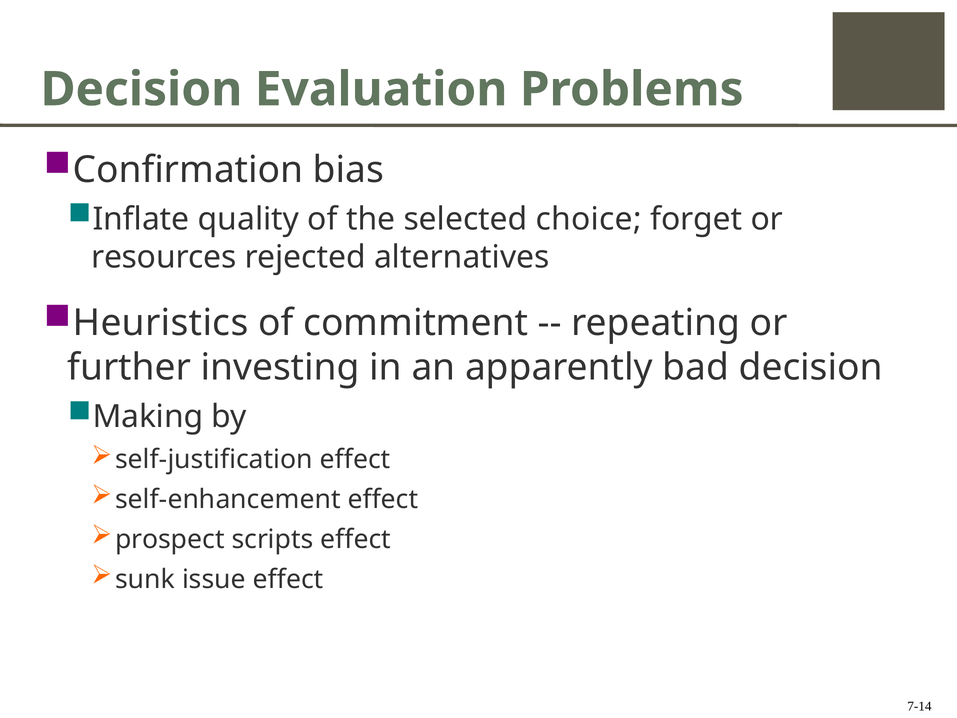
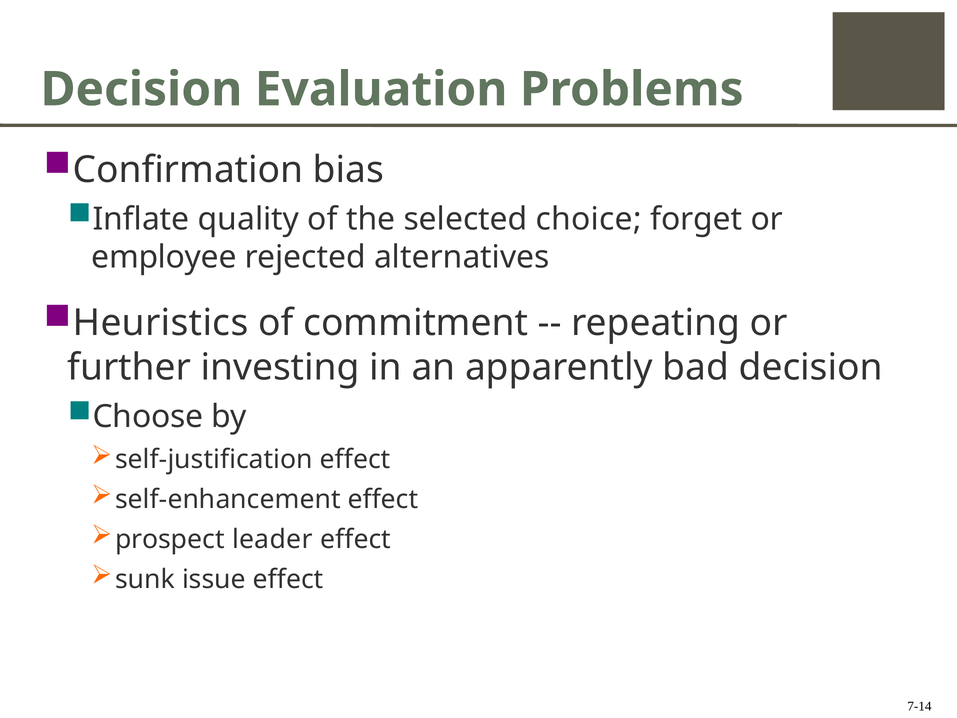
resources: resources -> employee (164, 257)
Making: Making -> Choose (148, 417)
scripts: scripts -> leader (272, 539)
